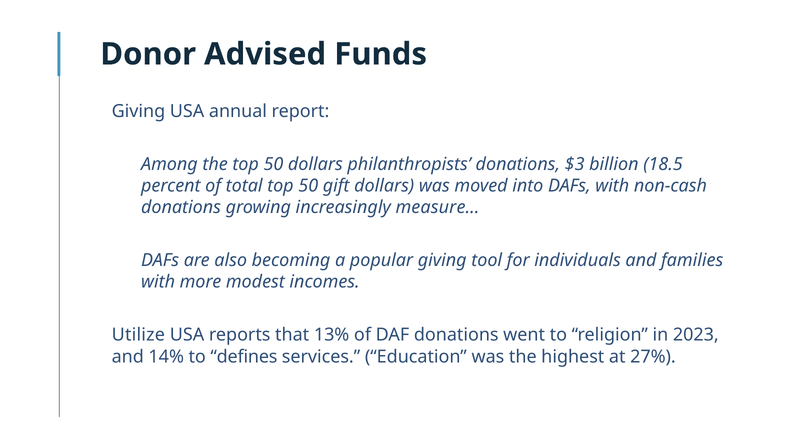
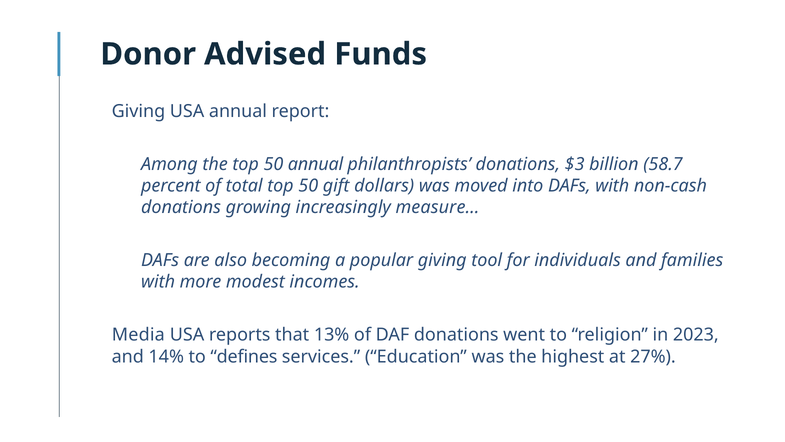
50 dollars: dollars -> annual (315, 164)
18.5: 18.5 -> 58.7 (663, 164)
Utilize: Utilize -> Media (138, 335)
